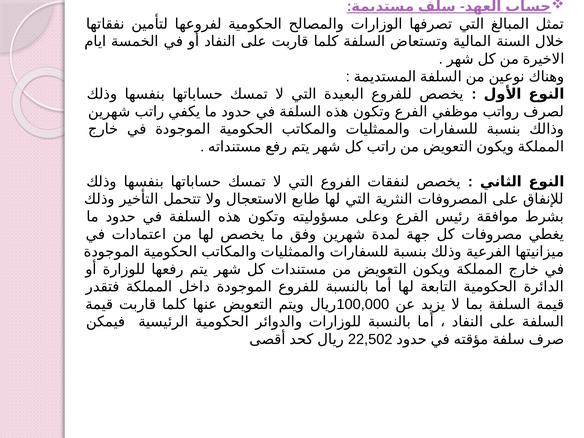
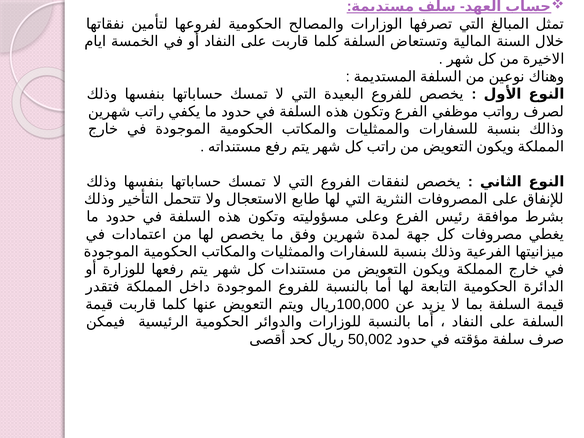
22,502: 22,502 -> 50,002 (370, 339)
